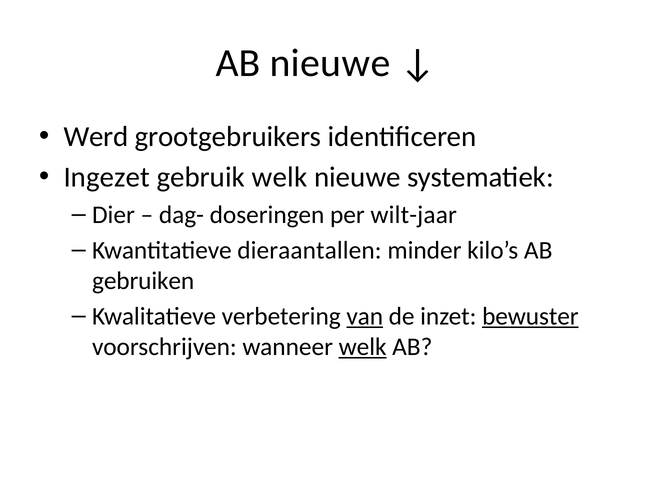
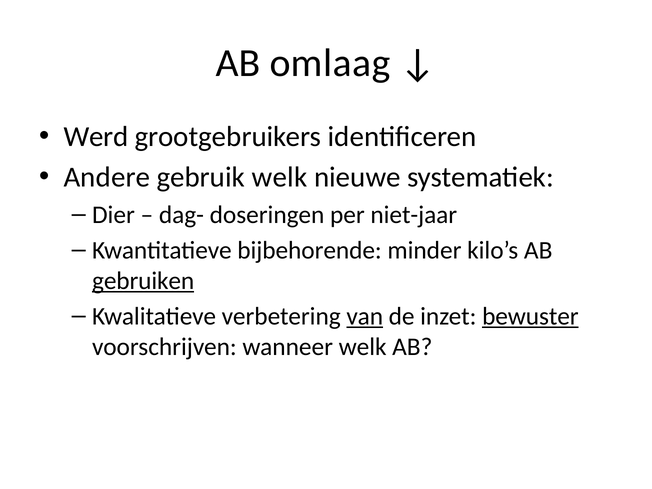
AB nieuwe: nieuwe -> omlaag (330, 63)
Ingezet: Ingezet -> Andere (107, 177)
wilt-jaar: wilt-jaar -> niet-jaar (414, 215)
dieraantallen: dieraantallen -> bijbehorende (310, 250)
gebruiken underline: none -> present (143, 281)
welk underline: present -> none (363, 347)
